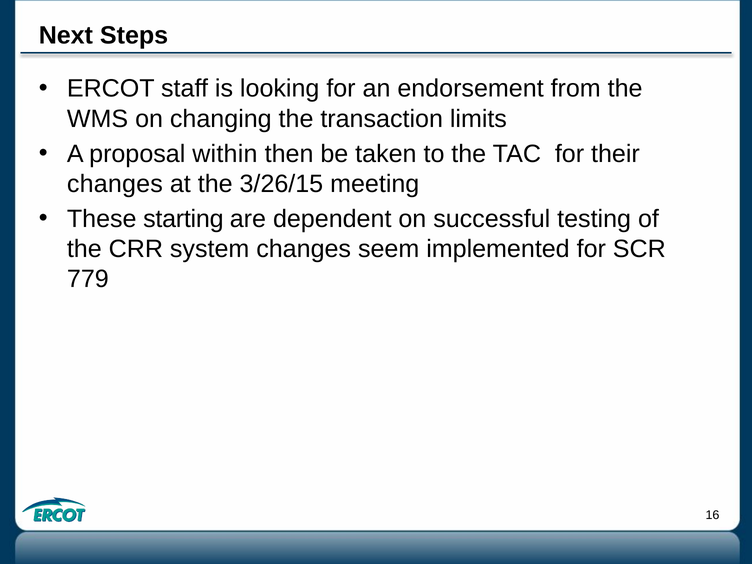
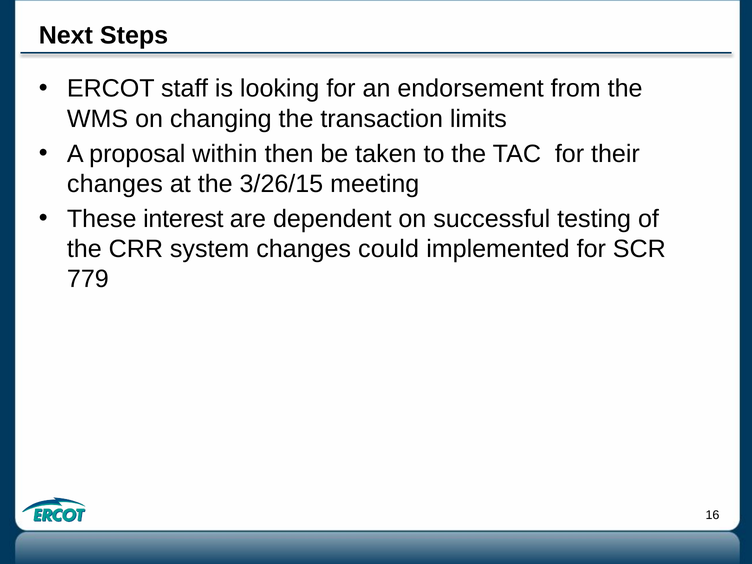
starting: starting -> interest (183, 219)
seem: seem -> could (389, 249)
